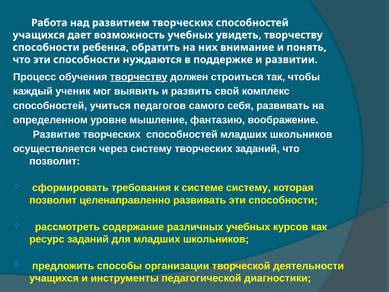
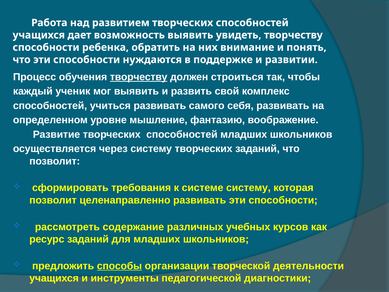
возможность учебных: учебных -> выявить (190, 35)
учиться педагогов: педагогов -> развивать (160, 106)
способы underline: none -> present (119, 266)
